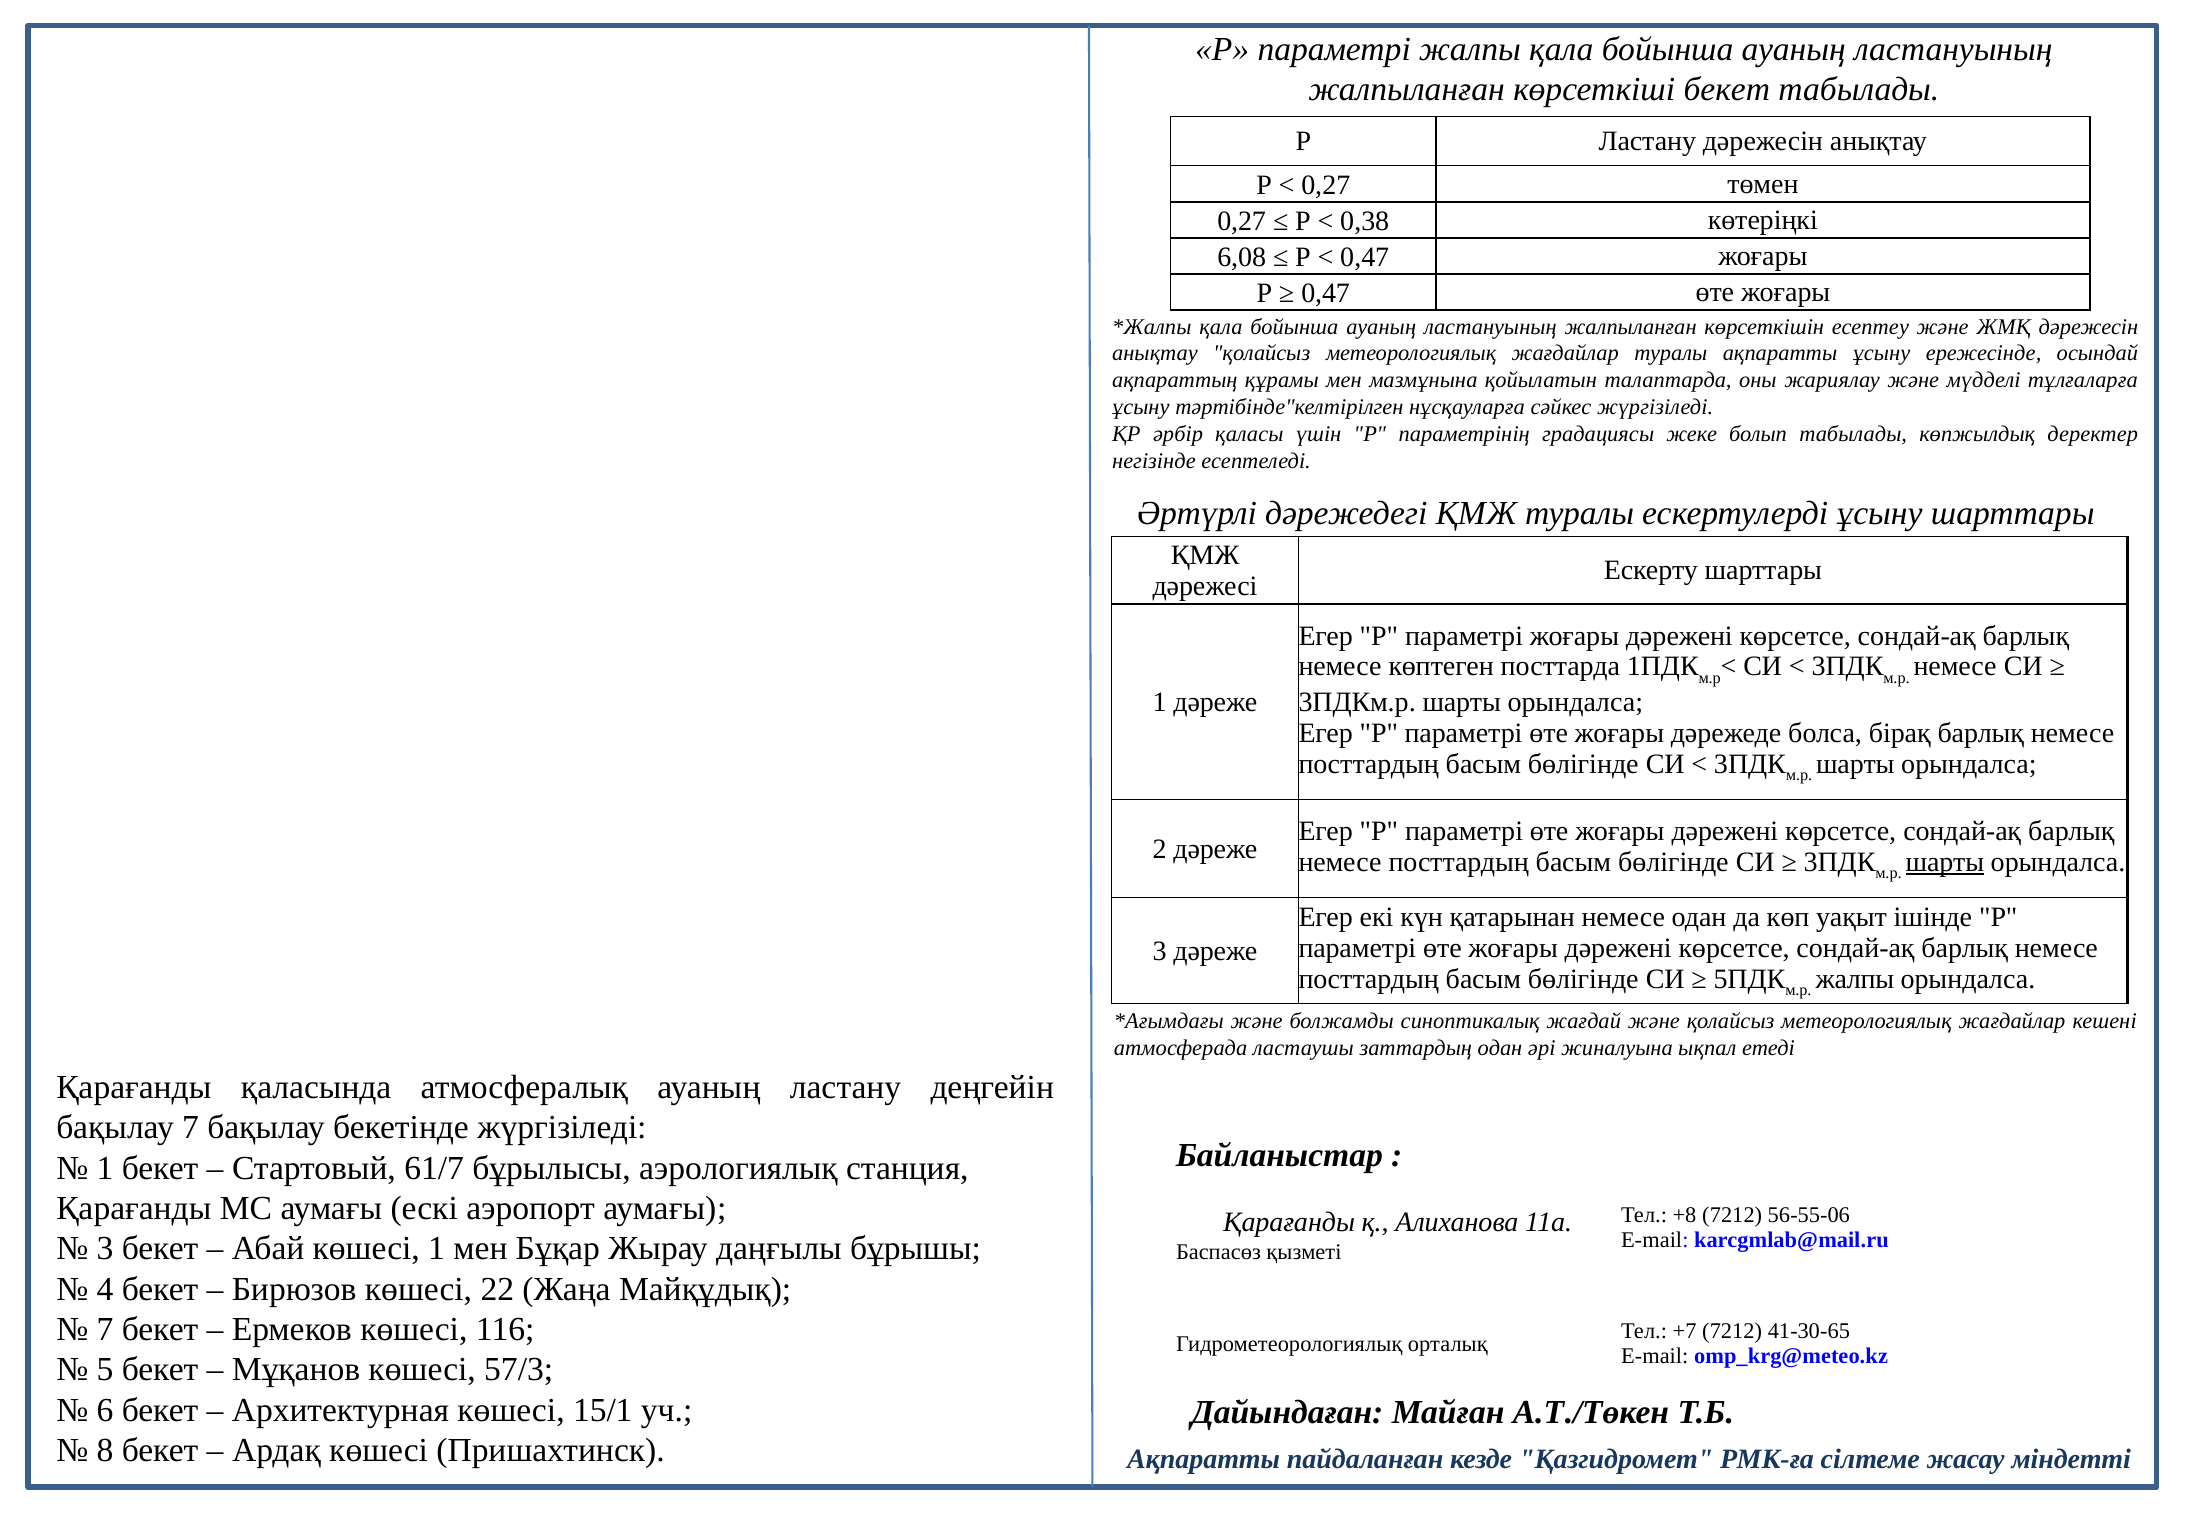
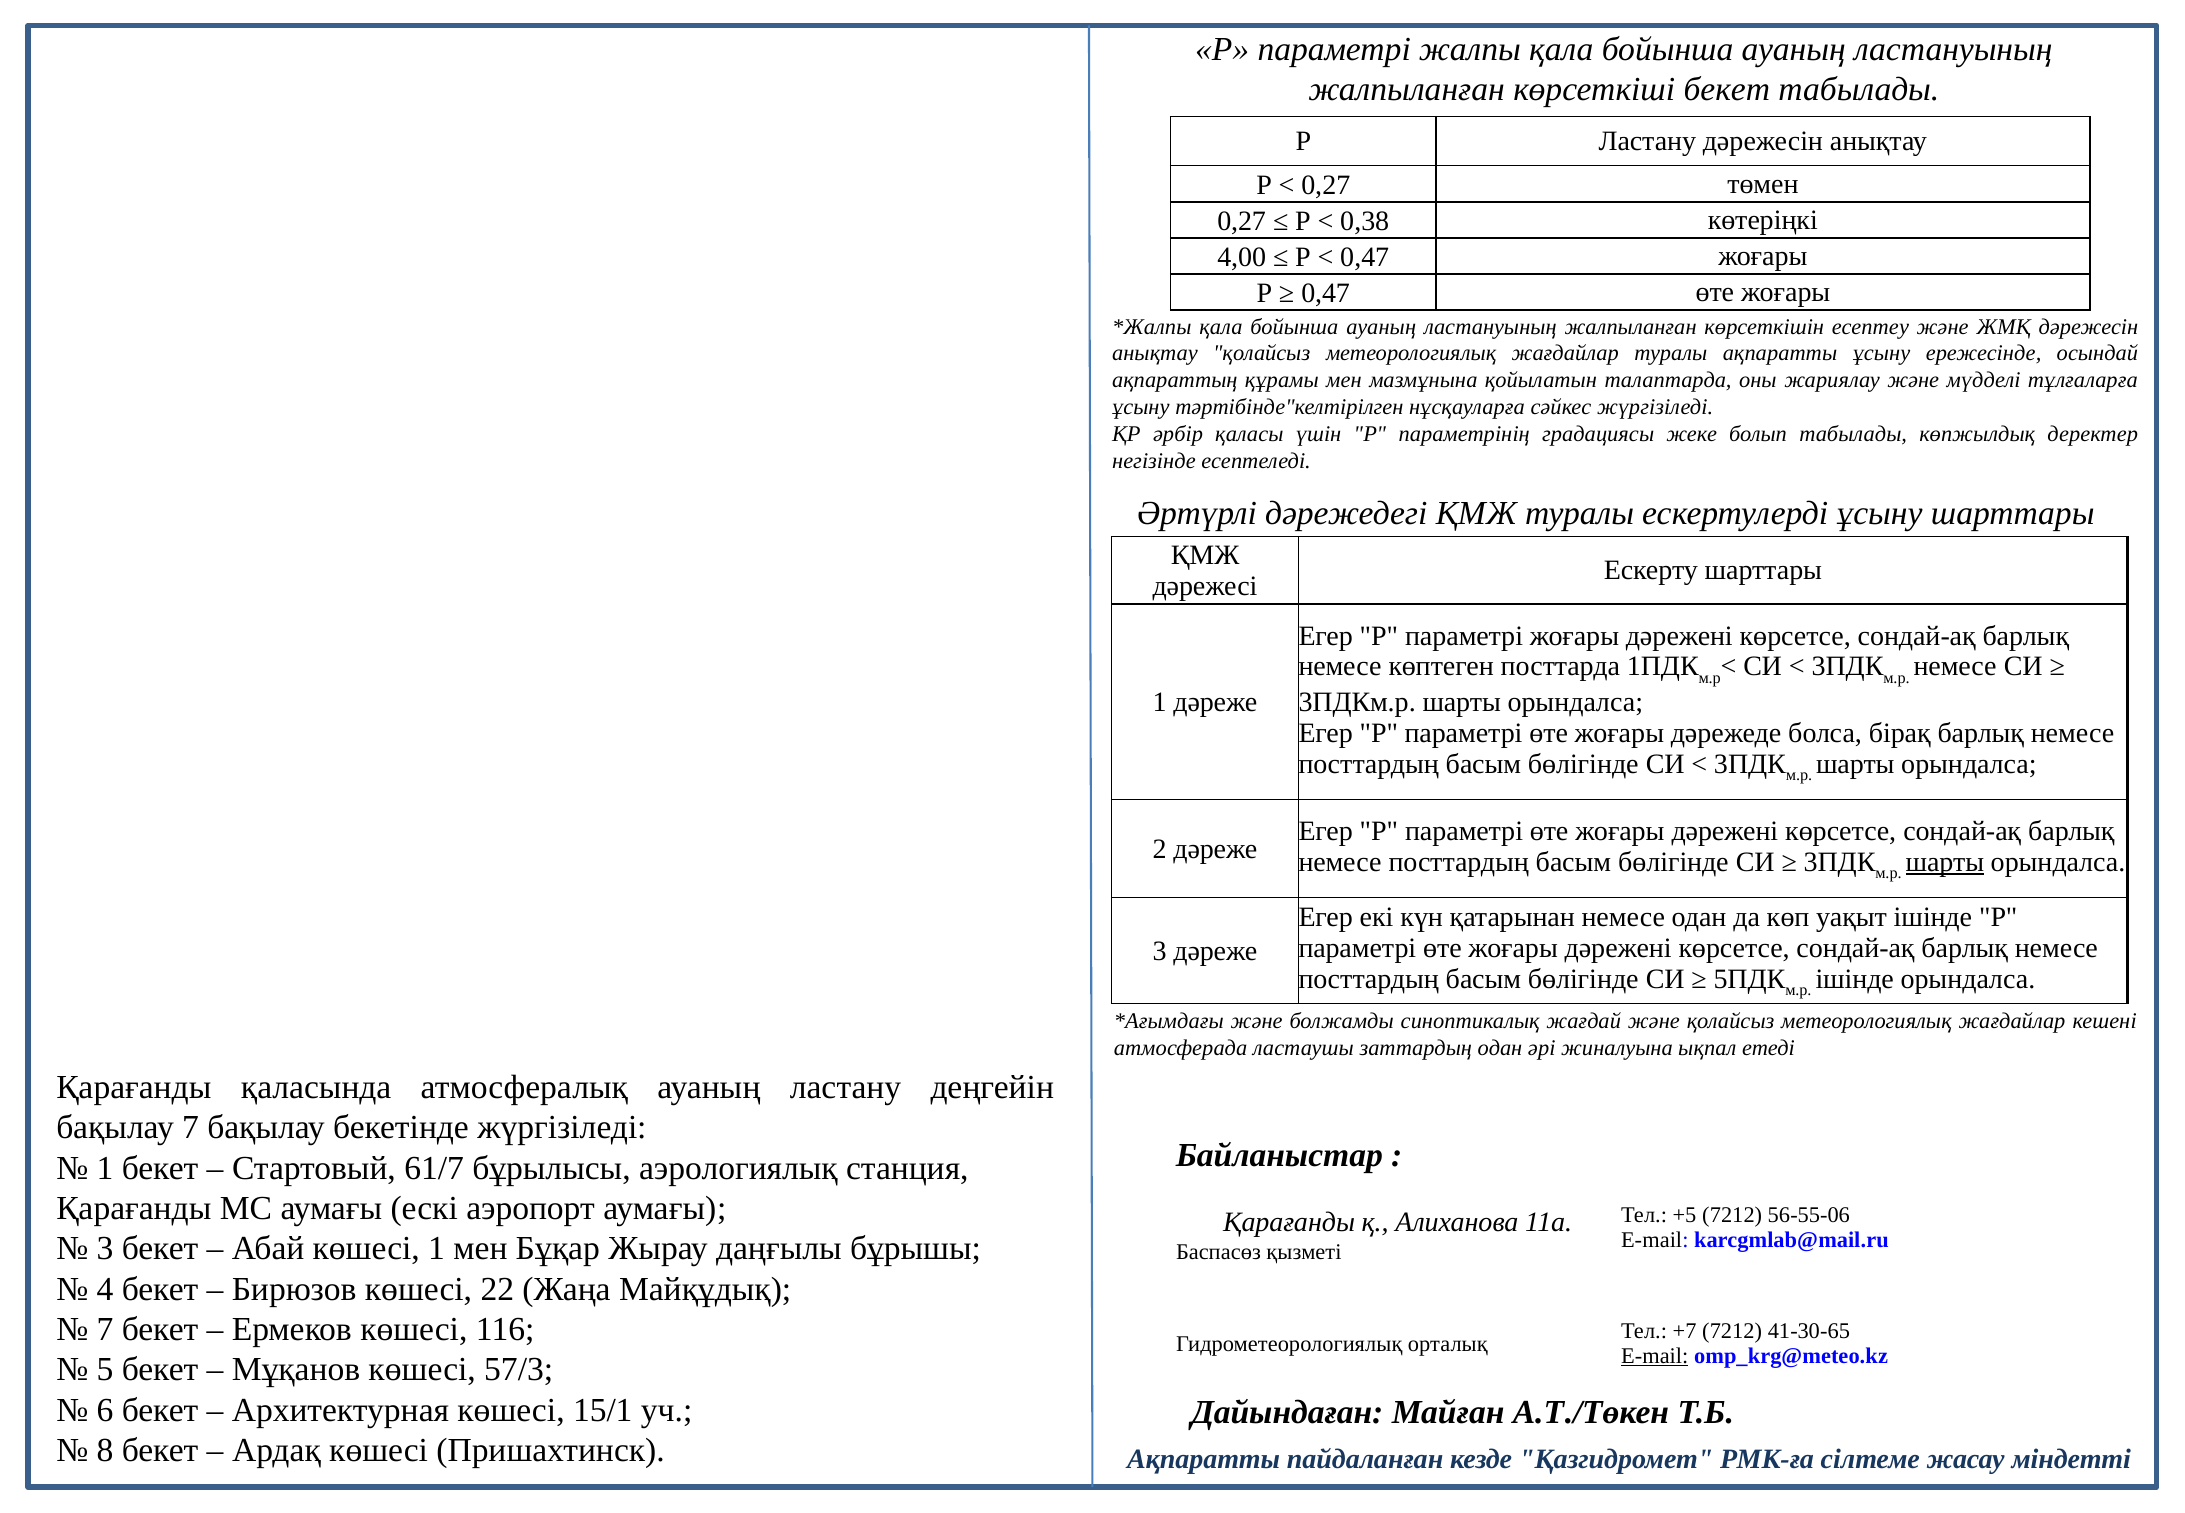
6,08: 6,08 -> 4,00 (1242, 257)
жалпы: жалпы -> ішінде (1855, 979)
+8: +8 -> +5 (1684, 1215)
E-mail underline: none -> present (1655, 1356)
